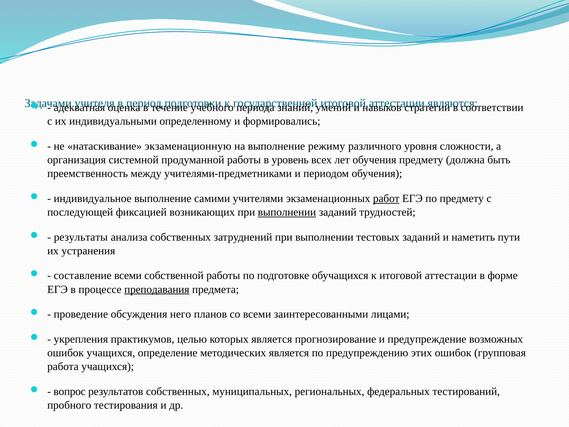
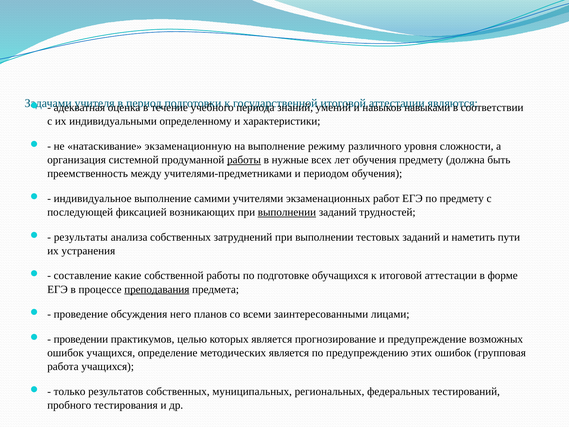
стратегии: стратегии -> навыками (427, 108)
формировались: формировались -> характеристики (282, 121)
работы underline: none -> present (244, 160)
уровень: уровень -> нужные (290, 160)
работ underline: present -> none (386, 198)
составление всеми: всеми -> какие (128, 275)
укрепления: укрепления -> проведении (81, 339)
вопрос: вопрос -> только (70, 391)
